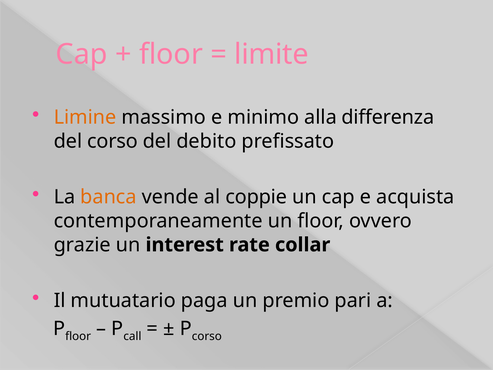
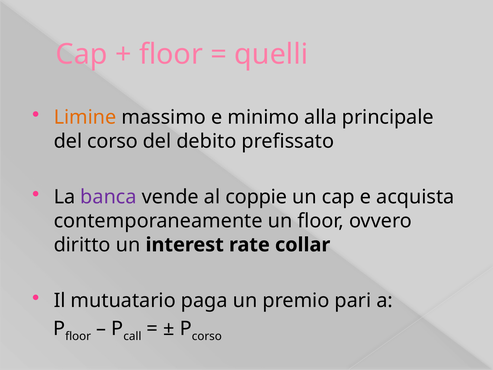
limite: limite -> quelli (271, 54)
differenza: differenza -> principale (388, 117)
banca colour: orange -> purple (108, 197)
grazie: grazie -> diritto (82, 245)
